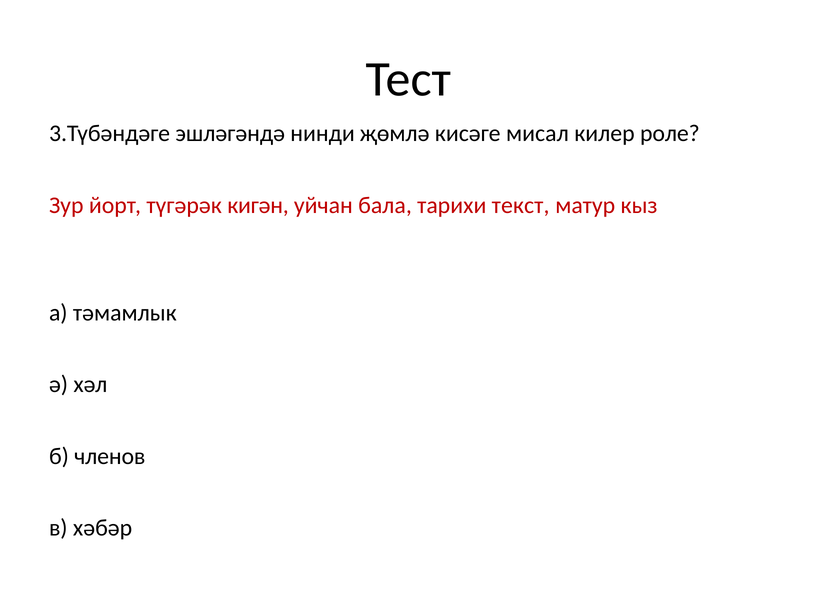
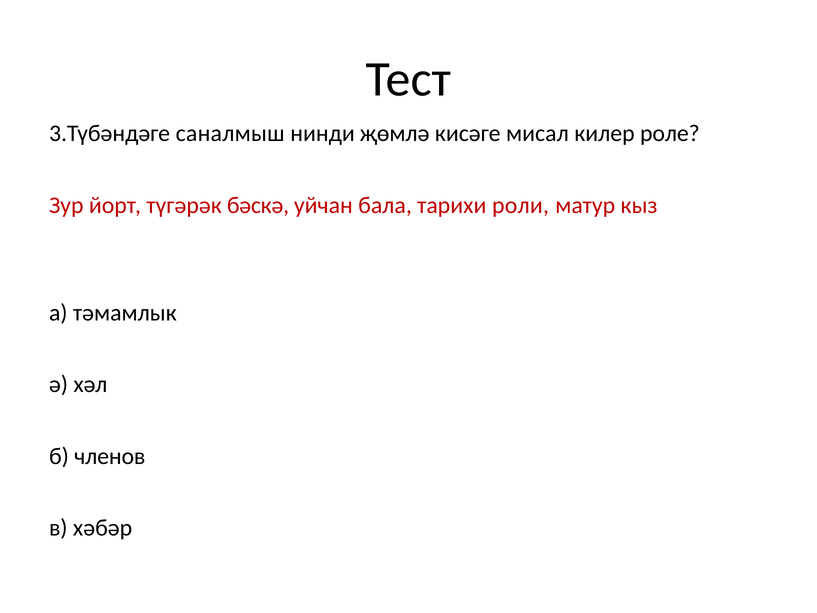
эшләгәндә: эшләгәндә -> саналмыш (230, 133)
кигән: кигән -> бәскә (258, 205)
текст: текст -> роли (521, 205)
